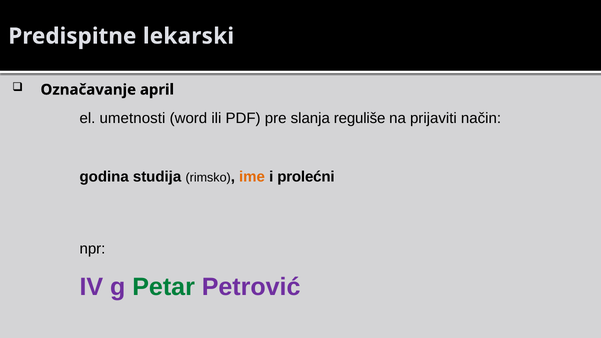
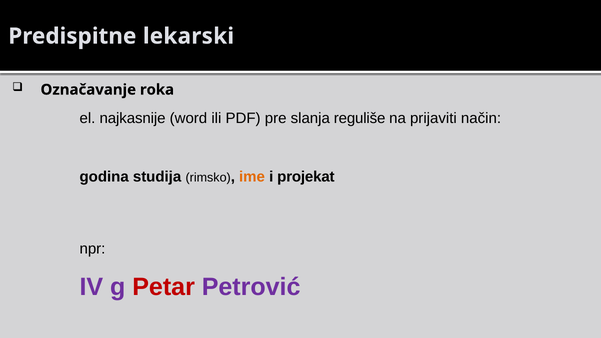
april: april -> roka (157, 90)
umetnosti: umetnosti -> najkasnije (133, 118)
prolećni: prolećni -> projekat (306, 177)
Petar colour: green -> red (164, 287)
